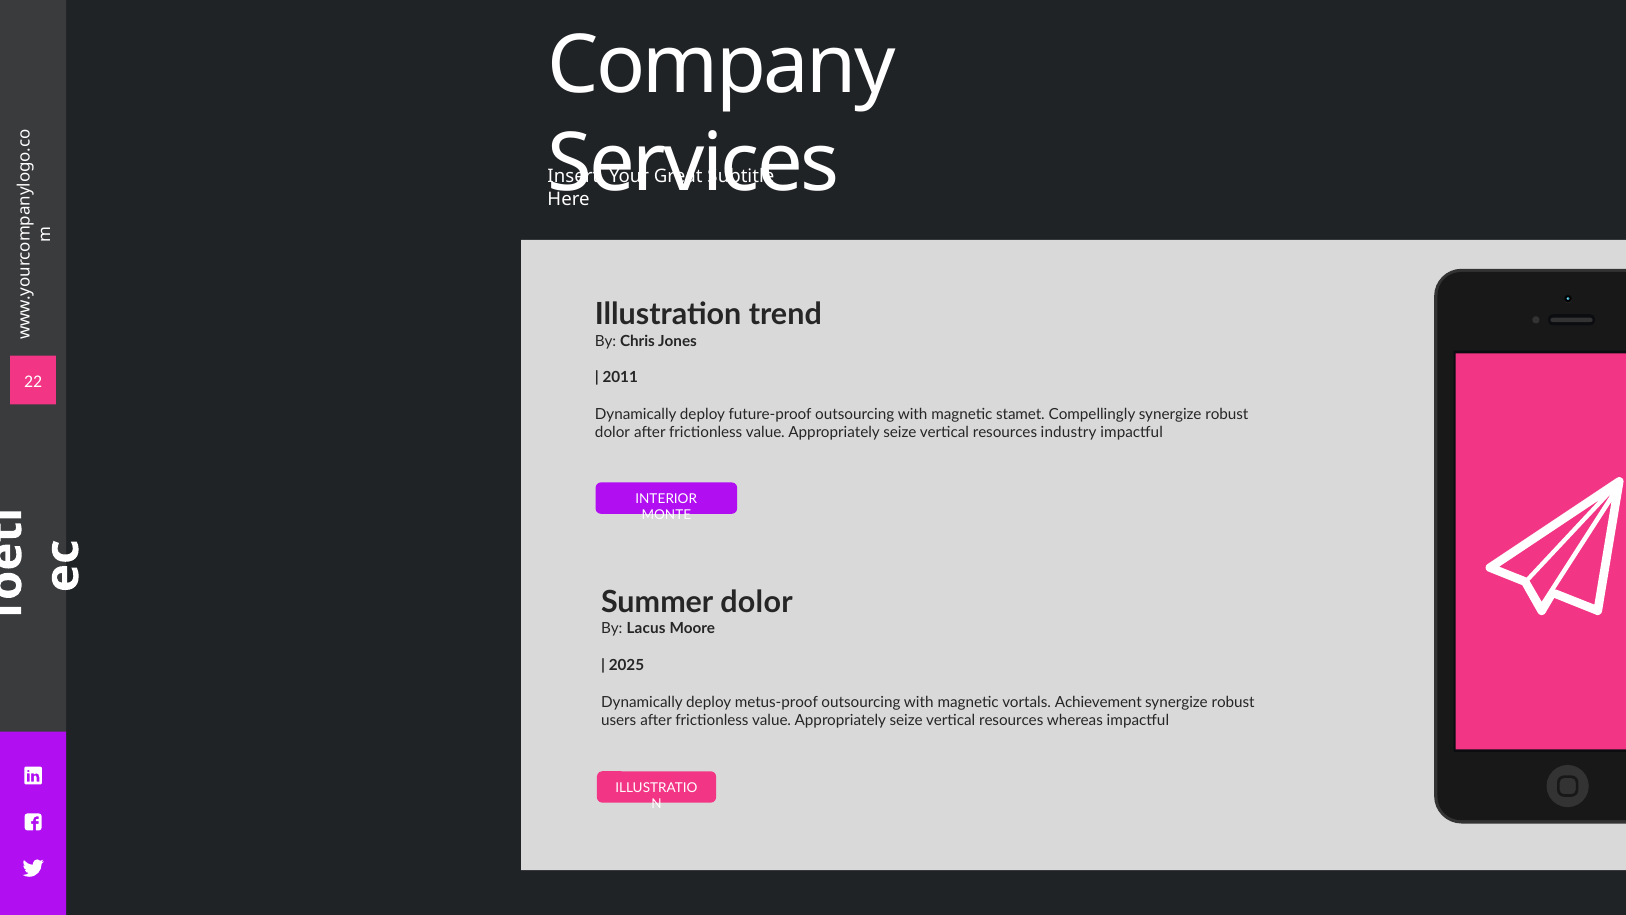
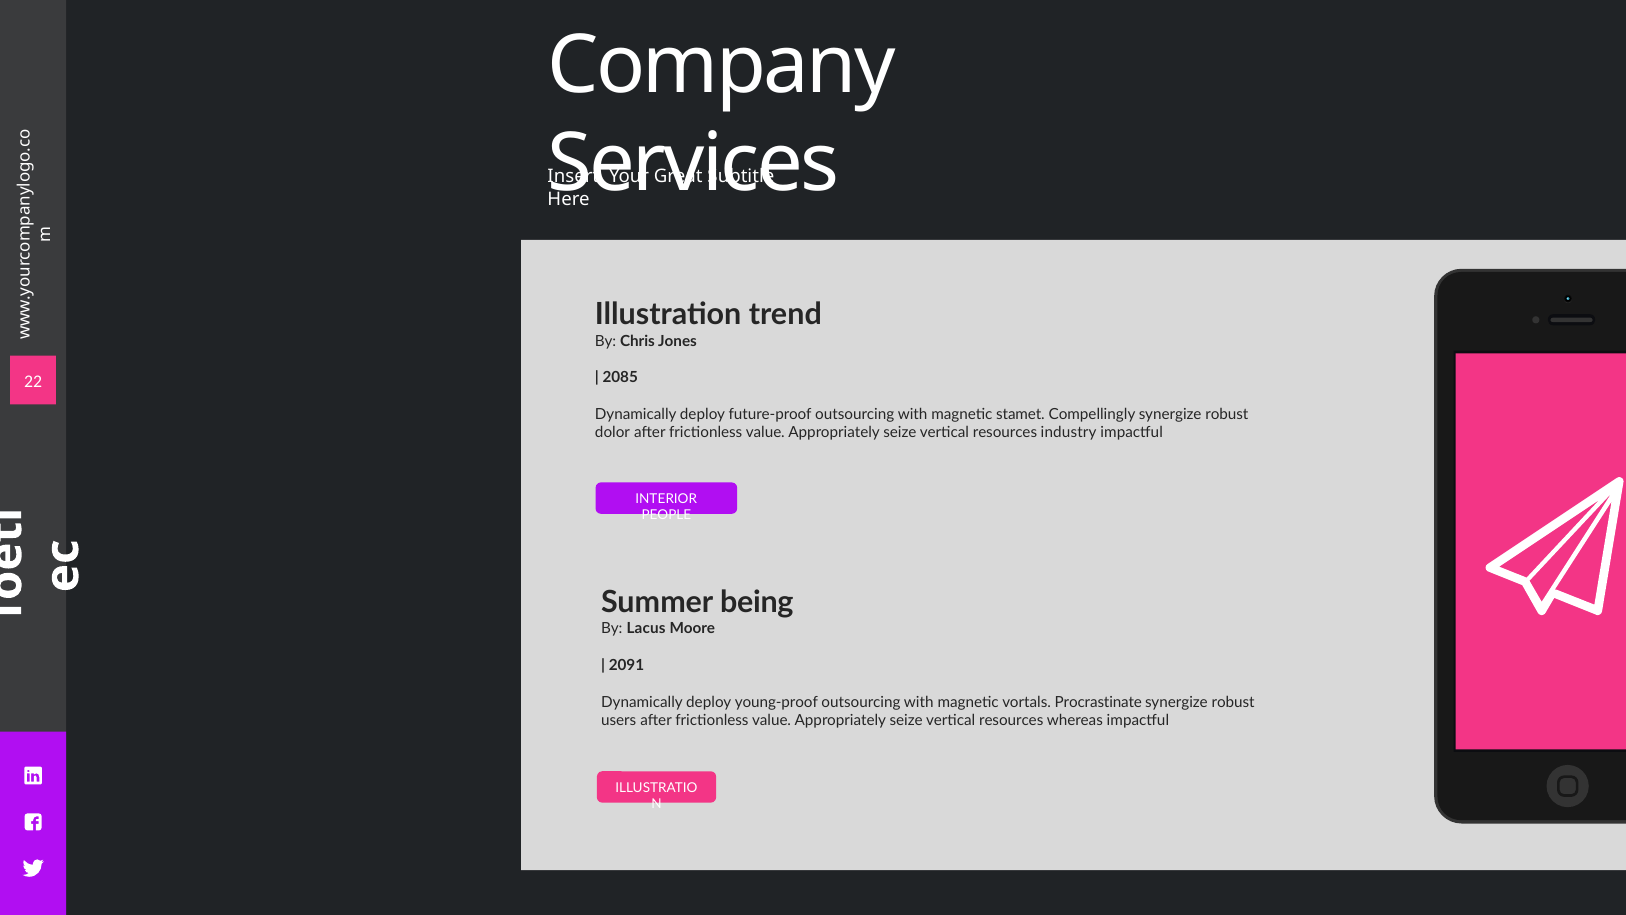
2011: 2011 -> 2085 (620, 378)
MONTE: MONTE -> PEOPLE (666, 515)
Summer dolor: dolor -> being (757, 602)
2025: 2025 -> 2091 (626, 665)
metus-proof: metus-proof -> young-proof (776, 702)
Achievement: Achievement -> Procrastinate (1098, 702)
